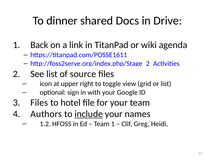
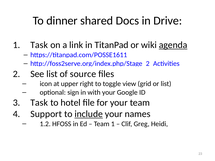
1 Back: Back -> Task (39, 45)
agenda underline: none -> present (173, 45)
Files: Files -> Task (39, 103)
Authors: Authors -> Support (46, 114)
